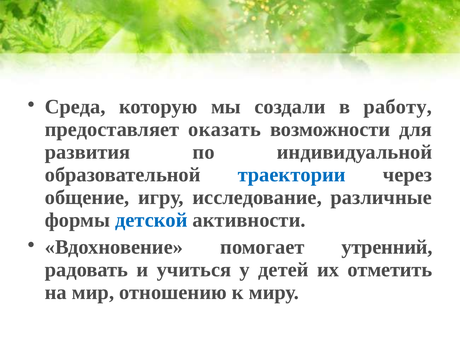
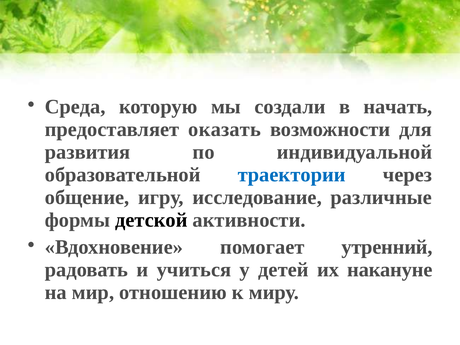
работу: работу -> начать (398, 107)
детской colour: blue -> black (151, 220)
отметить: отметить -> накануне (390, 270)
